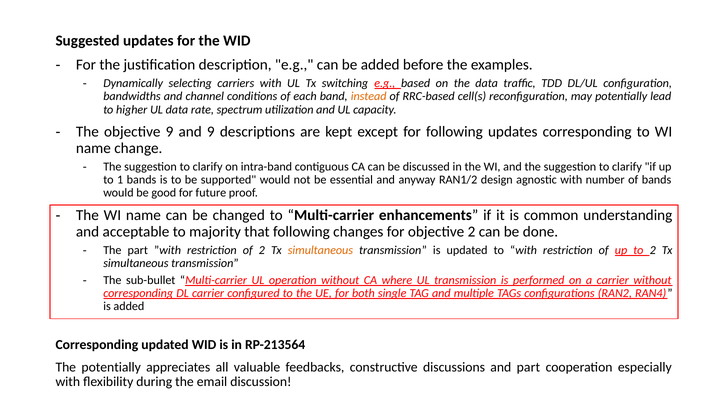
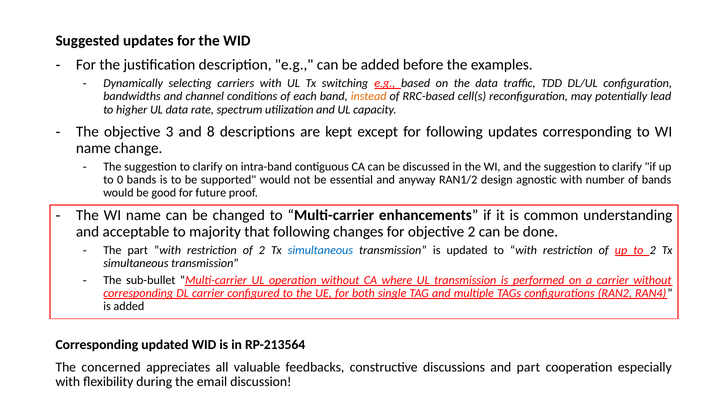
objective 9: 9 -> 3 (170, 132)
and 9: 9 -> 8 (211, 132)
1: 1 -> 0 (120, 180)
simultaneous colour: orange -> blue (320, 250)
The potentially: potentially -> concerned (111, 367)
